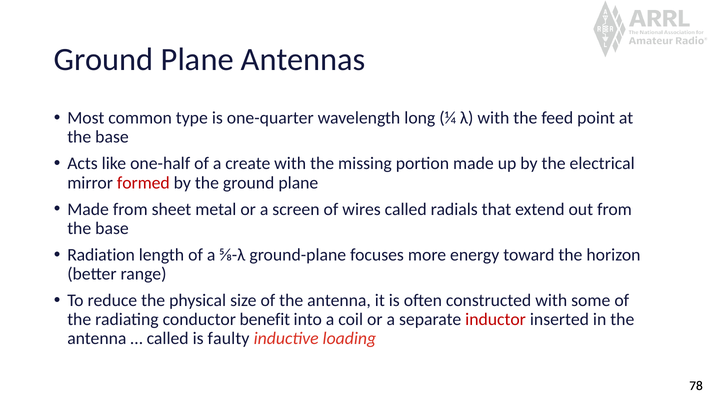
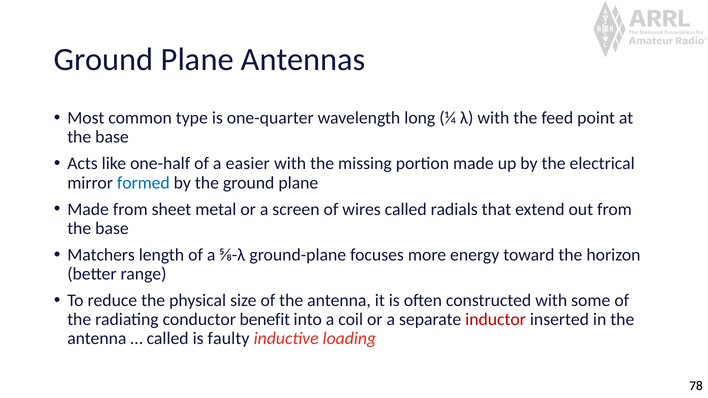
create: create -> easier (248, 164)
formed colour: red -> blue (143, 183)
Radiation: Radiation -> Matchers (101, 255)
